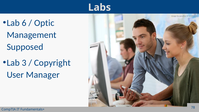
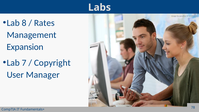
6: 6 -> 8 (24, 23)
Optic: Optic -> Rates (44, 23)
Supposed: Supposed -> Expansion (25, 47)
3: 3 -> 7 (24, 63)
